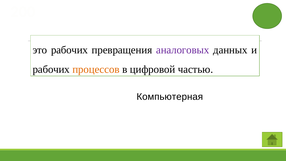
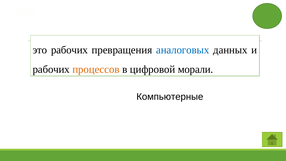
аналоговых colour: purple -> blue (183, 50)
частью: частью -> морали (196, 69)
Компьютерная: Компьютерная -> Компьютерные (170, 97)
